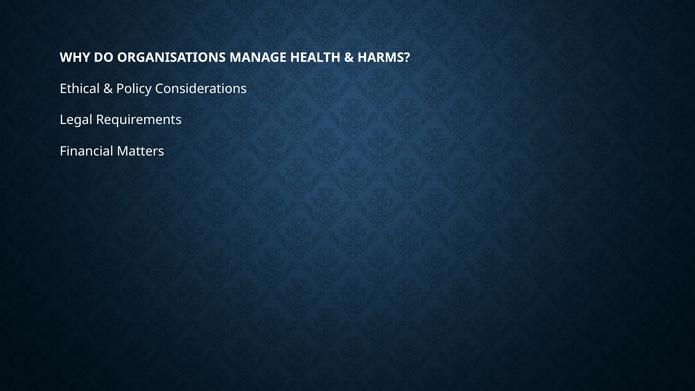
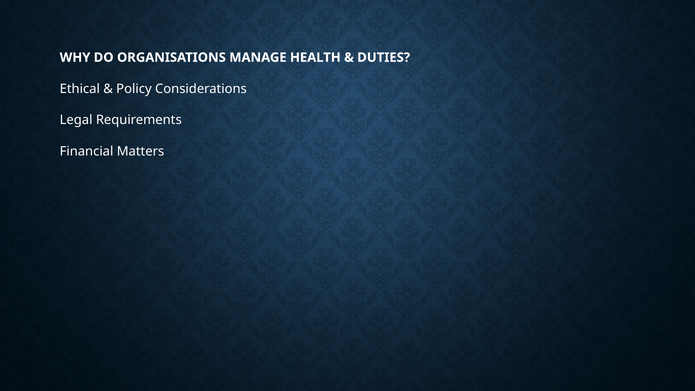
HARMS: HARMS -> DUTIES (384, 57)
